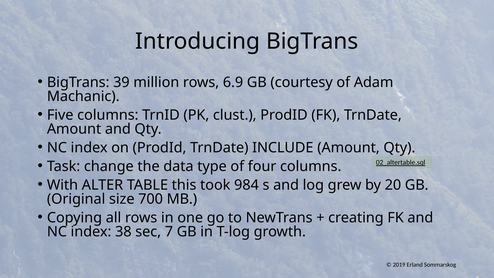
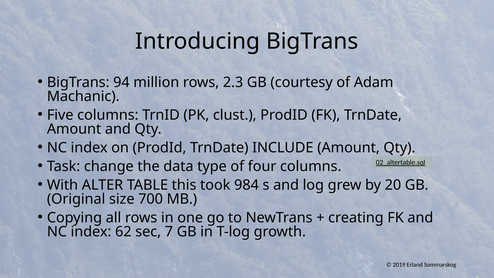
39: 39 -> 94 (121, 82)
6.9: 6.9 -> 2.3 (233, 82)
38: 38 -> 62 (123, 232)
